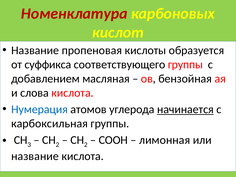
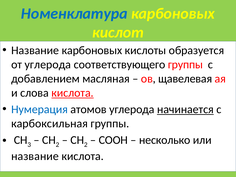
Номенклатура colour: red -> blue (74, 13)
Название пропеновая: пропеновая -> карбоновых (92, 50)
от суффикса: суффикса -> углерода (48, 65)
бензойная: бензойная -> щавелевая (185, 79)
кислота underline: none -> present (73, 93)
лимонная: лимонная -> несколько (165, 140)
